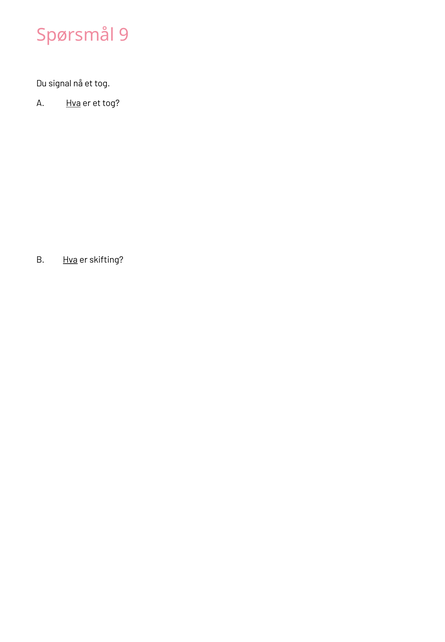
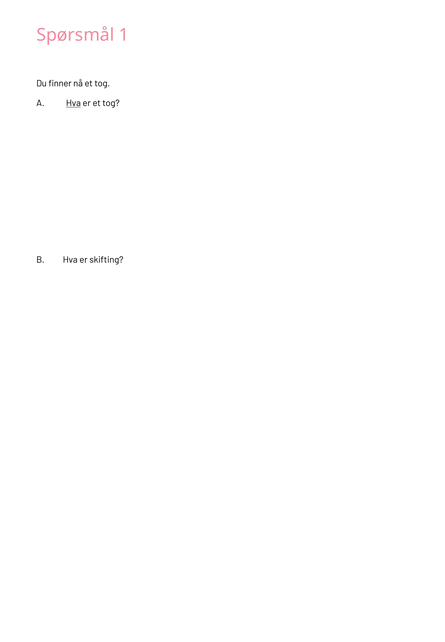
9: 9 -> 1 (124, 35)
signal: signal -> finner (60, 84)
Hva underline: present -> none (70, 260)
